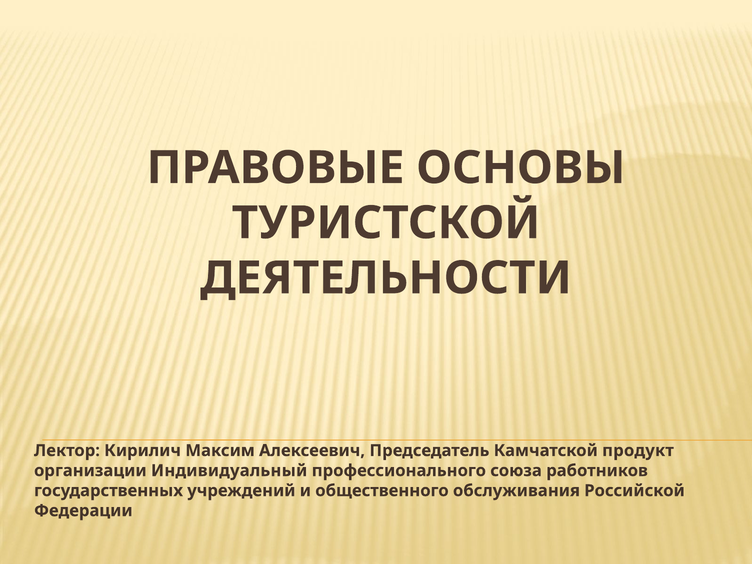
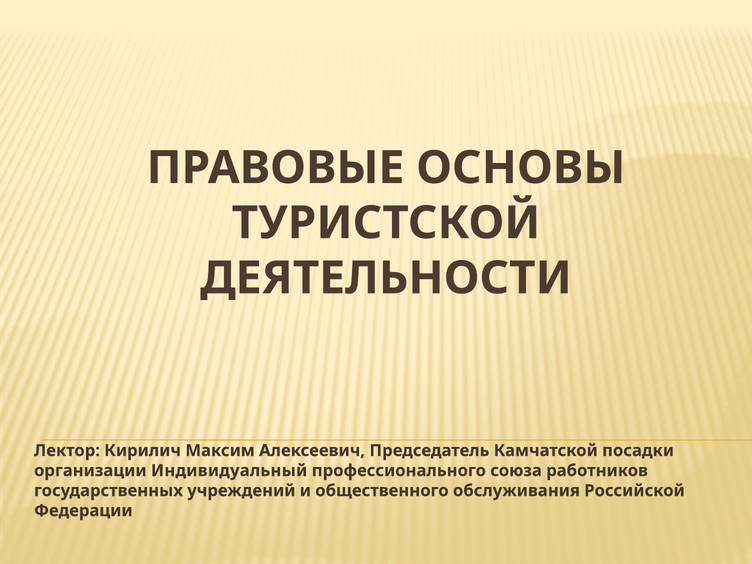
продукт: продукт -> посадки (638, 451)
